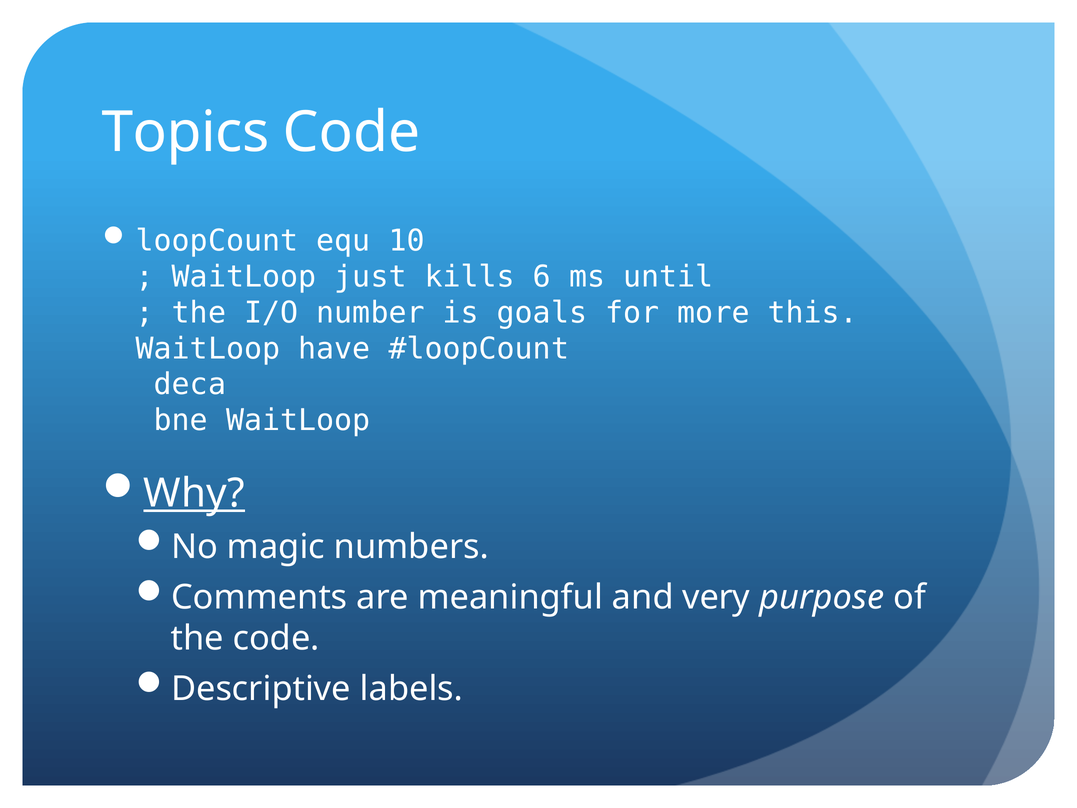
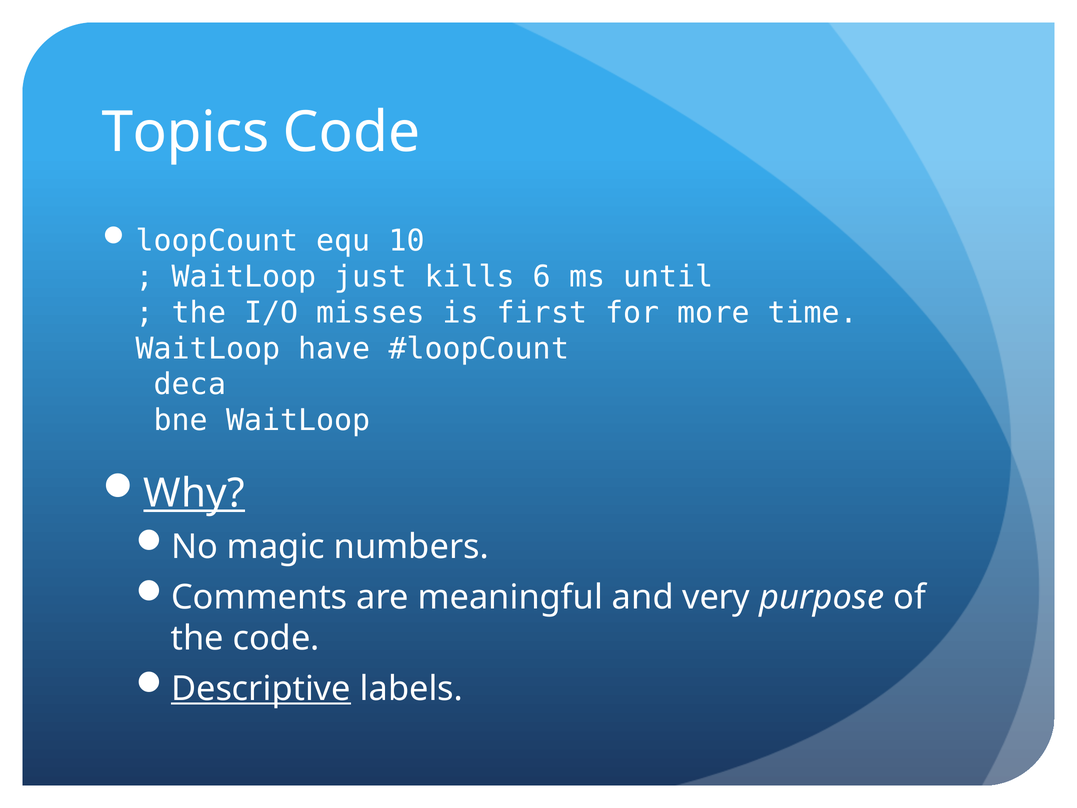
number: number -> misses (371, 313)
goals: goals -> first (542, 313)
this: this -> time (813, 313)
Descriptive underline: none -> present (261, 688)
